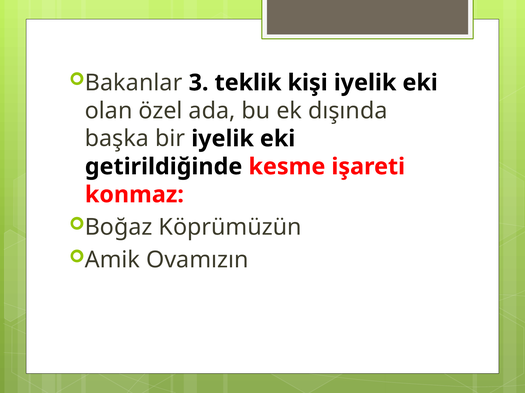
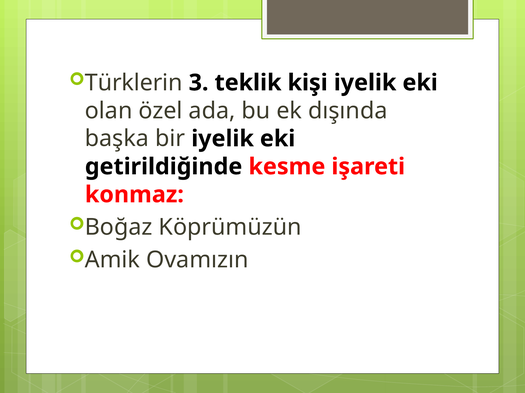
Bakanlar: Bakanlar -> Türklerin (134, 83)
